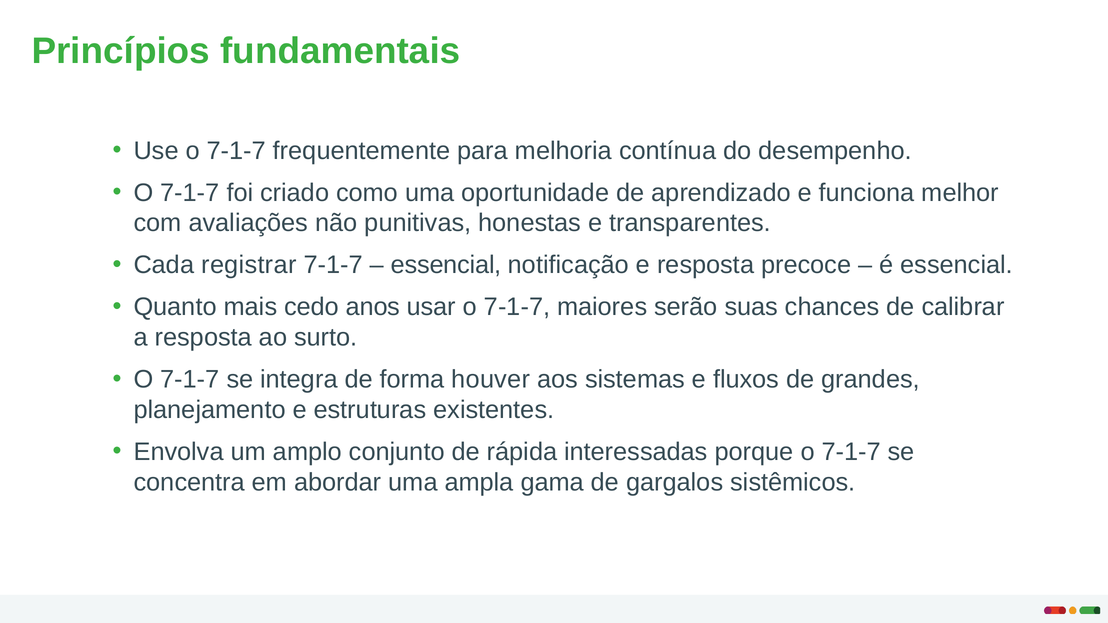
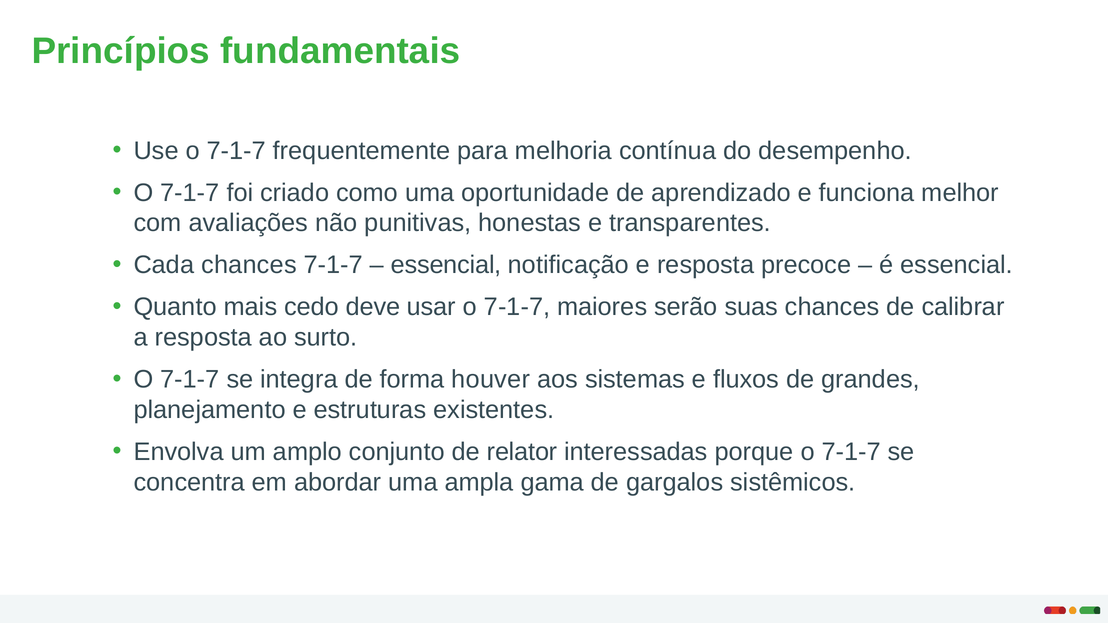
Cada registrar: registrar -> chances (249, 265)
anos: anos -> deve (373, 307)
rápida: rápida -> relator (522, 452)
